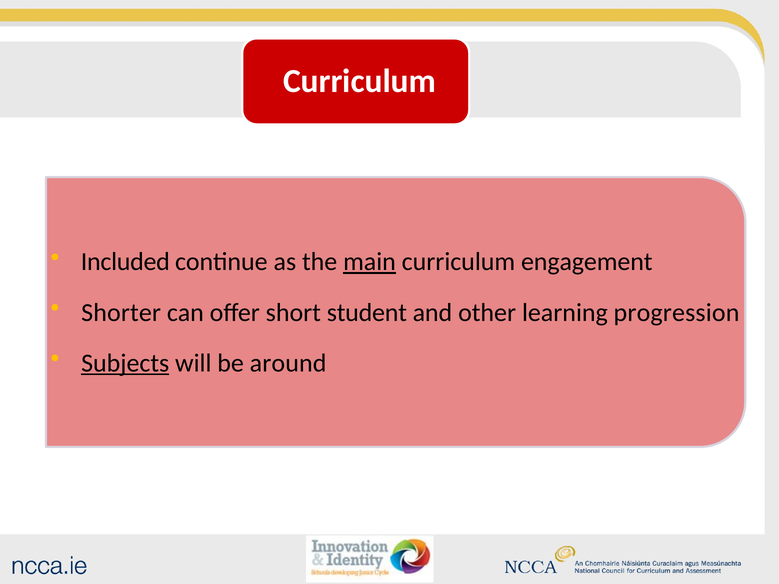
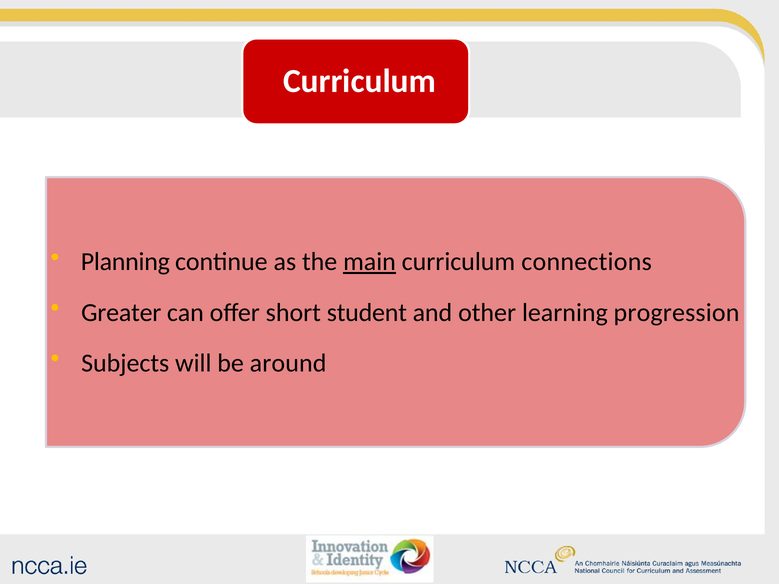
Included: Included -> Planning (125, 262)
engagement: engagement -> connections (587, 262)
Shorter: Shorter -> Greater (121, 313)
Subjects underline: present -> none (125, 363)
